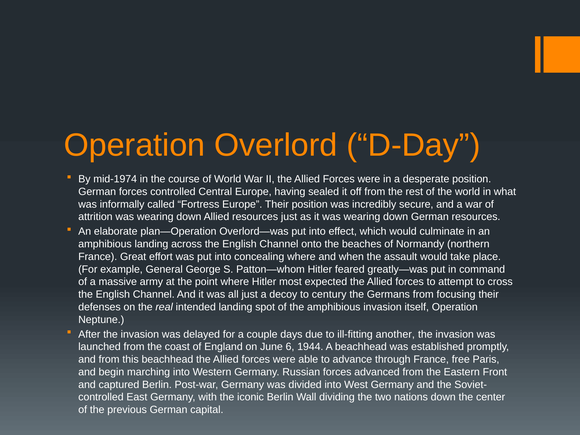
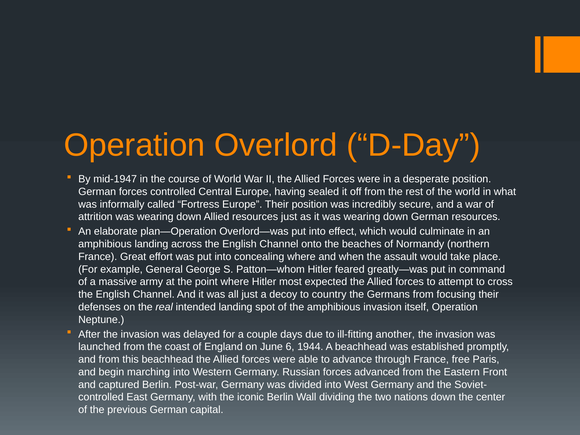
mid-1974: mid-1974 -> mid-1947 (115, 179)
century: century -> country (329, 294)
